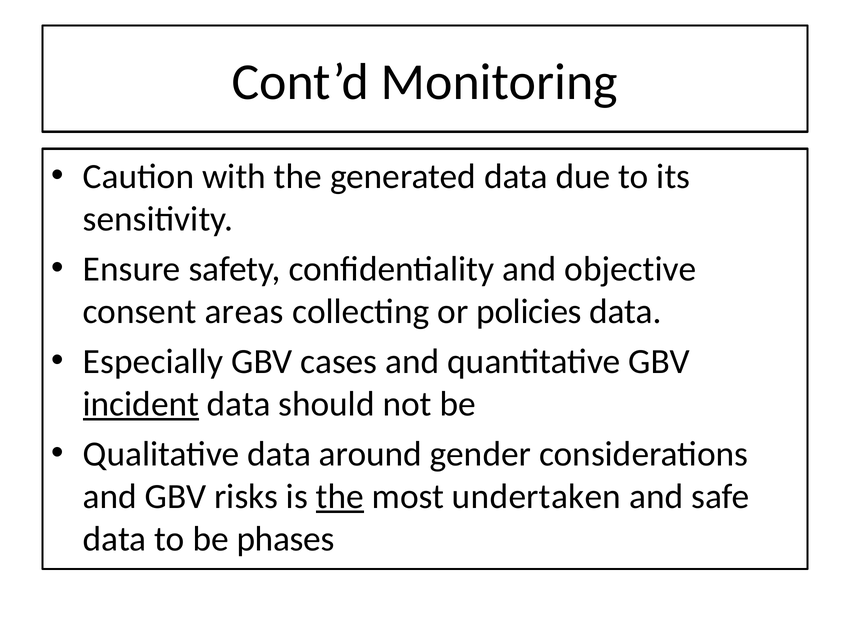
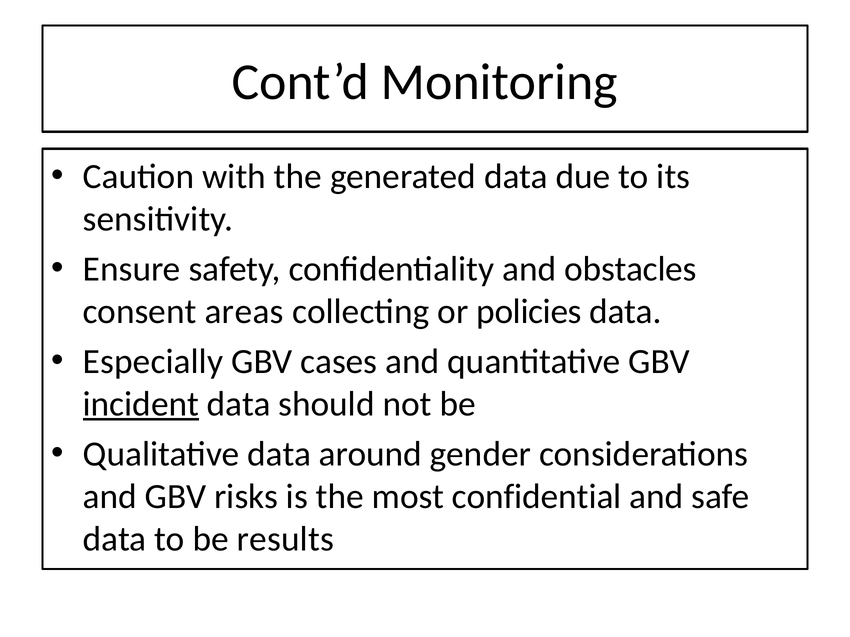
objective: objective -> obstacles (630, 269)
the underline: present -> none (340, 497)
undertaken: undertaken -> confidential (537, 497)
phases: phases -> results (285, 539)
